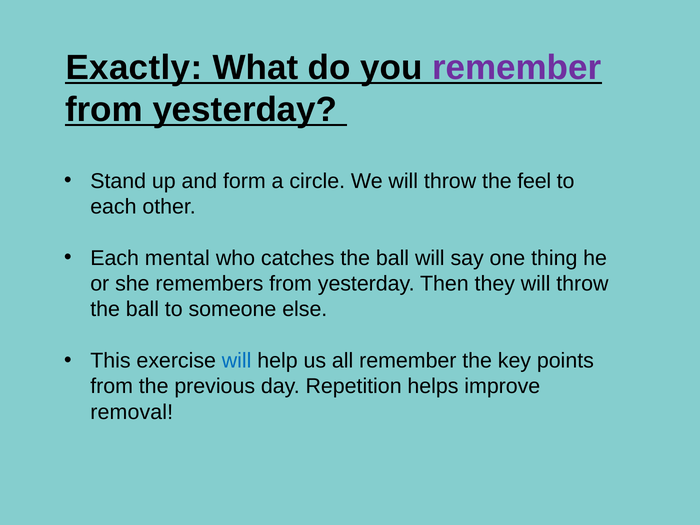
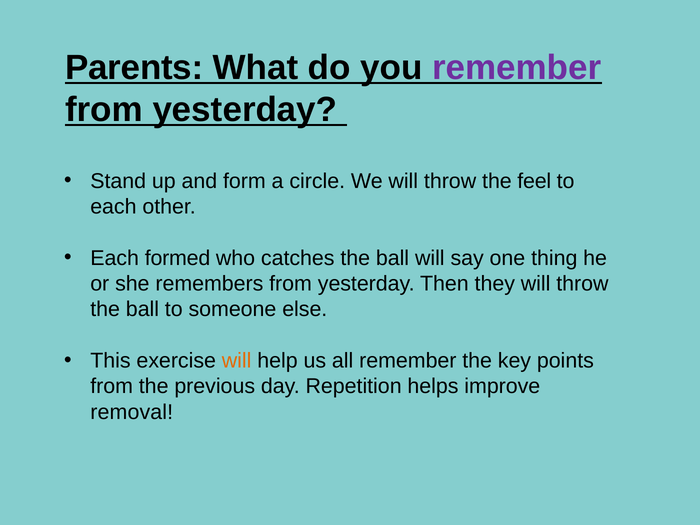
Exactly: Exactly -> Parents (134, 68)
mental: mental -> formed (178, 258)
will colour: blue -> orange (237, 361)
